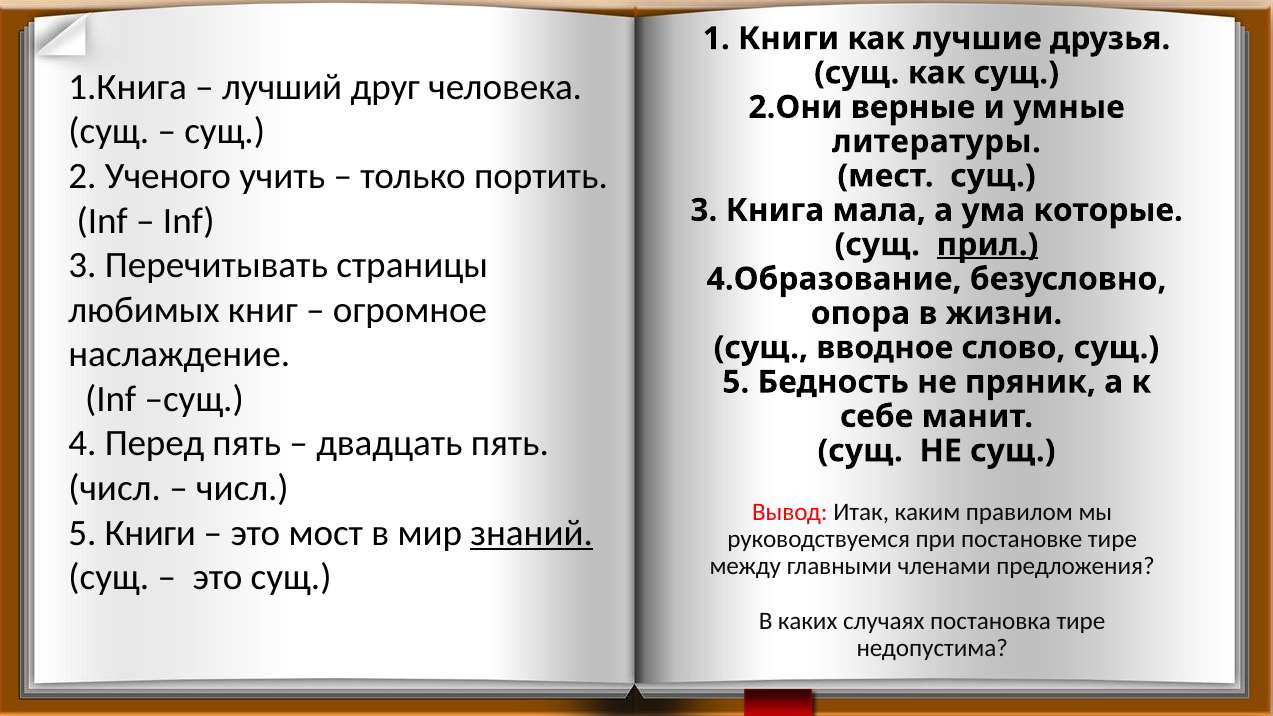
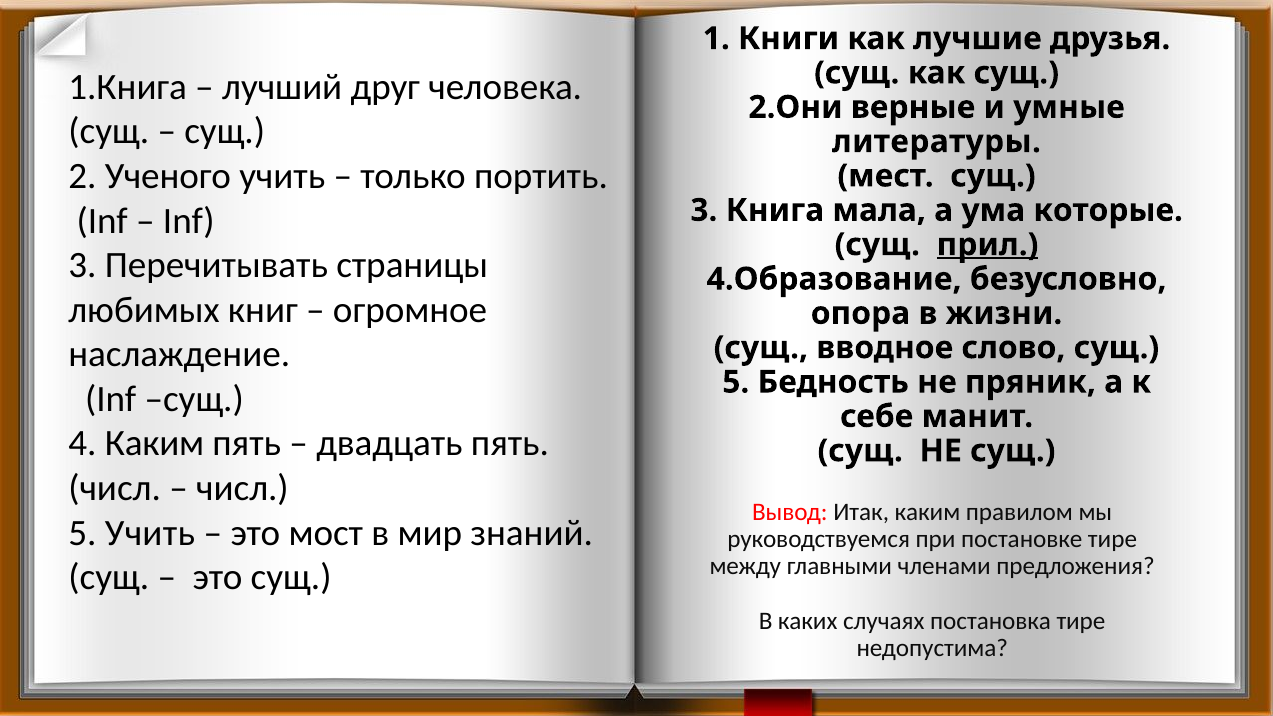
4 Перед: Перед -> Каким (155, 444)
5 Книги: Книги -> Учить (150, 533)
знаний underline: present -> none (532, 533)
